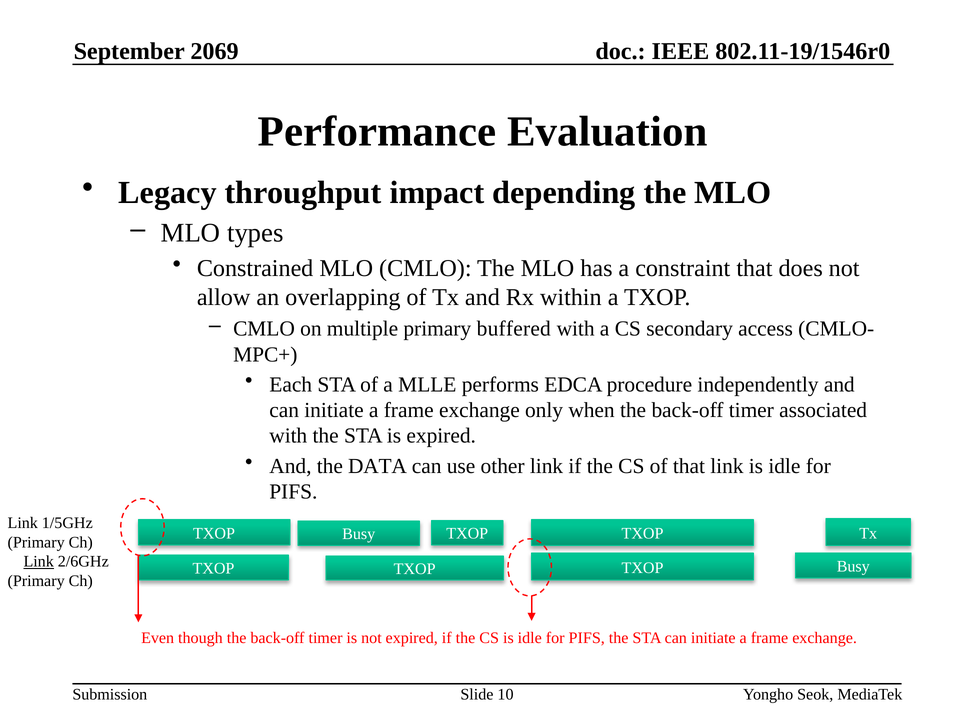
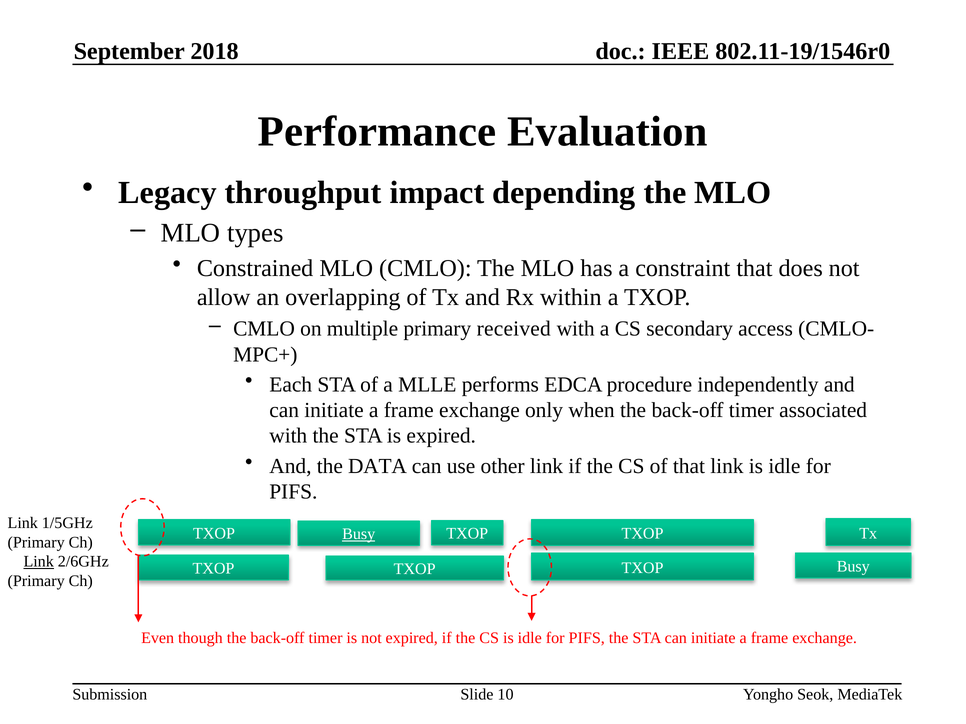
2069: 2069 -> 2018 (215, 52)
buffered: buffered -> received (514, 329)
Busy underline: none -> present (359, 535)
